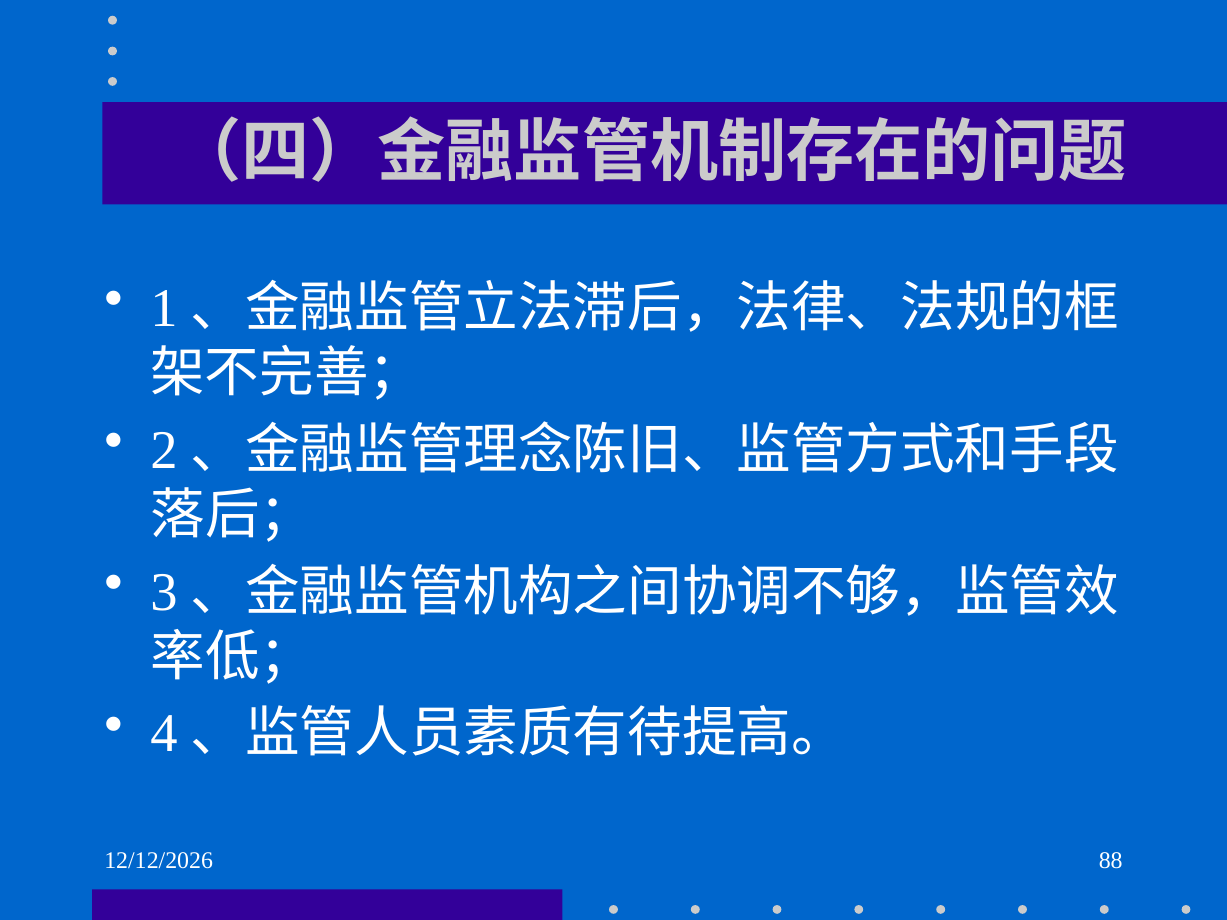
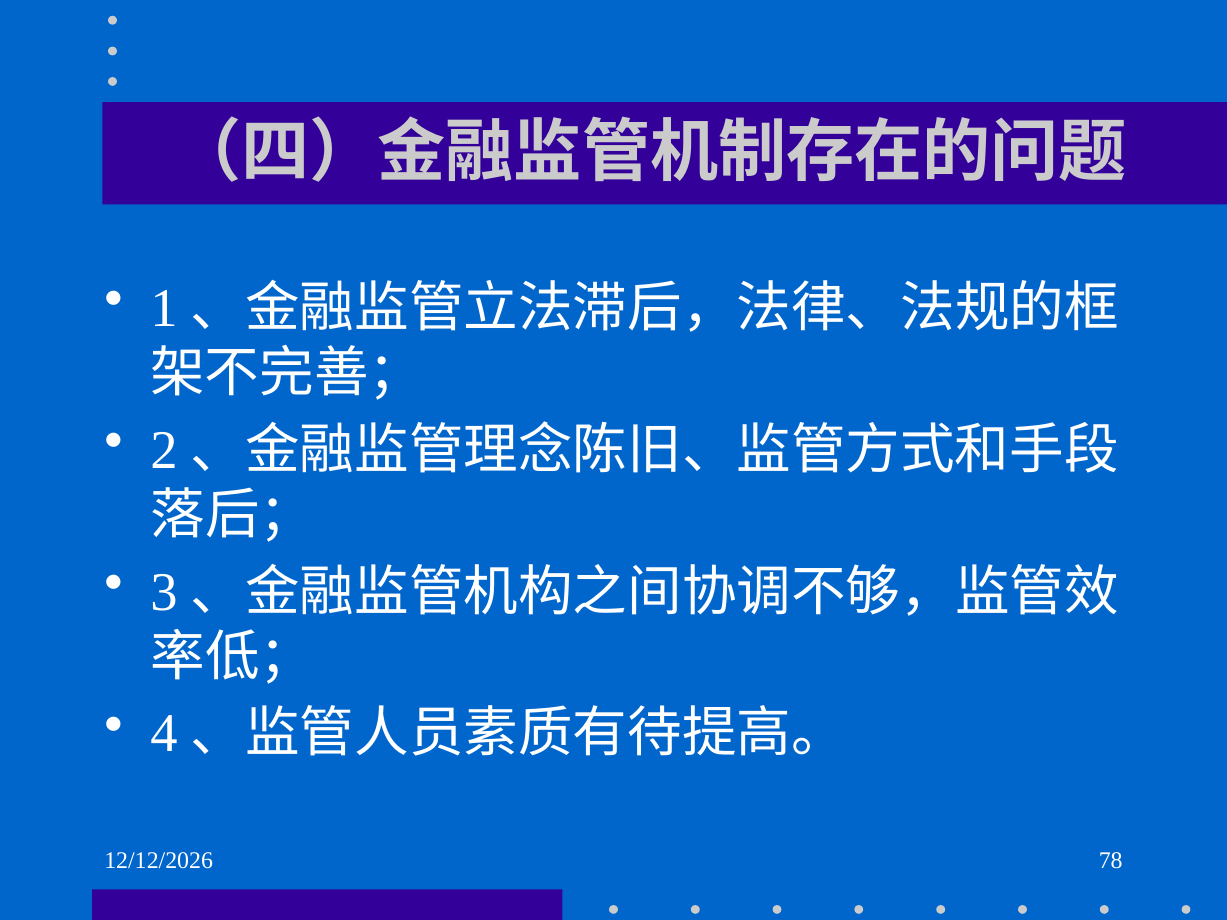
88: 88 -> 78 (1111, 861)
